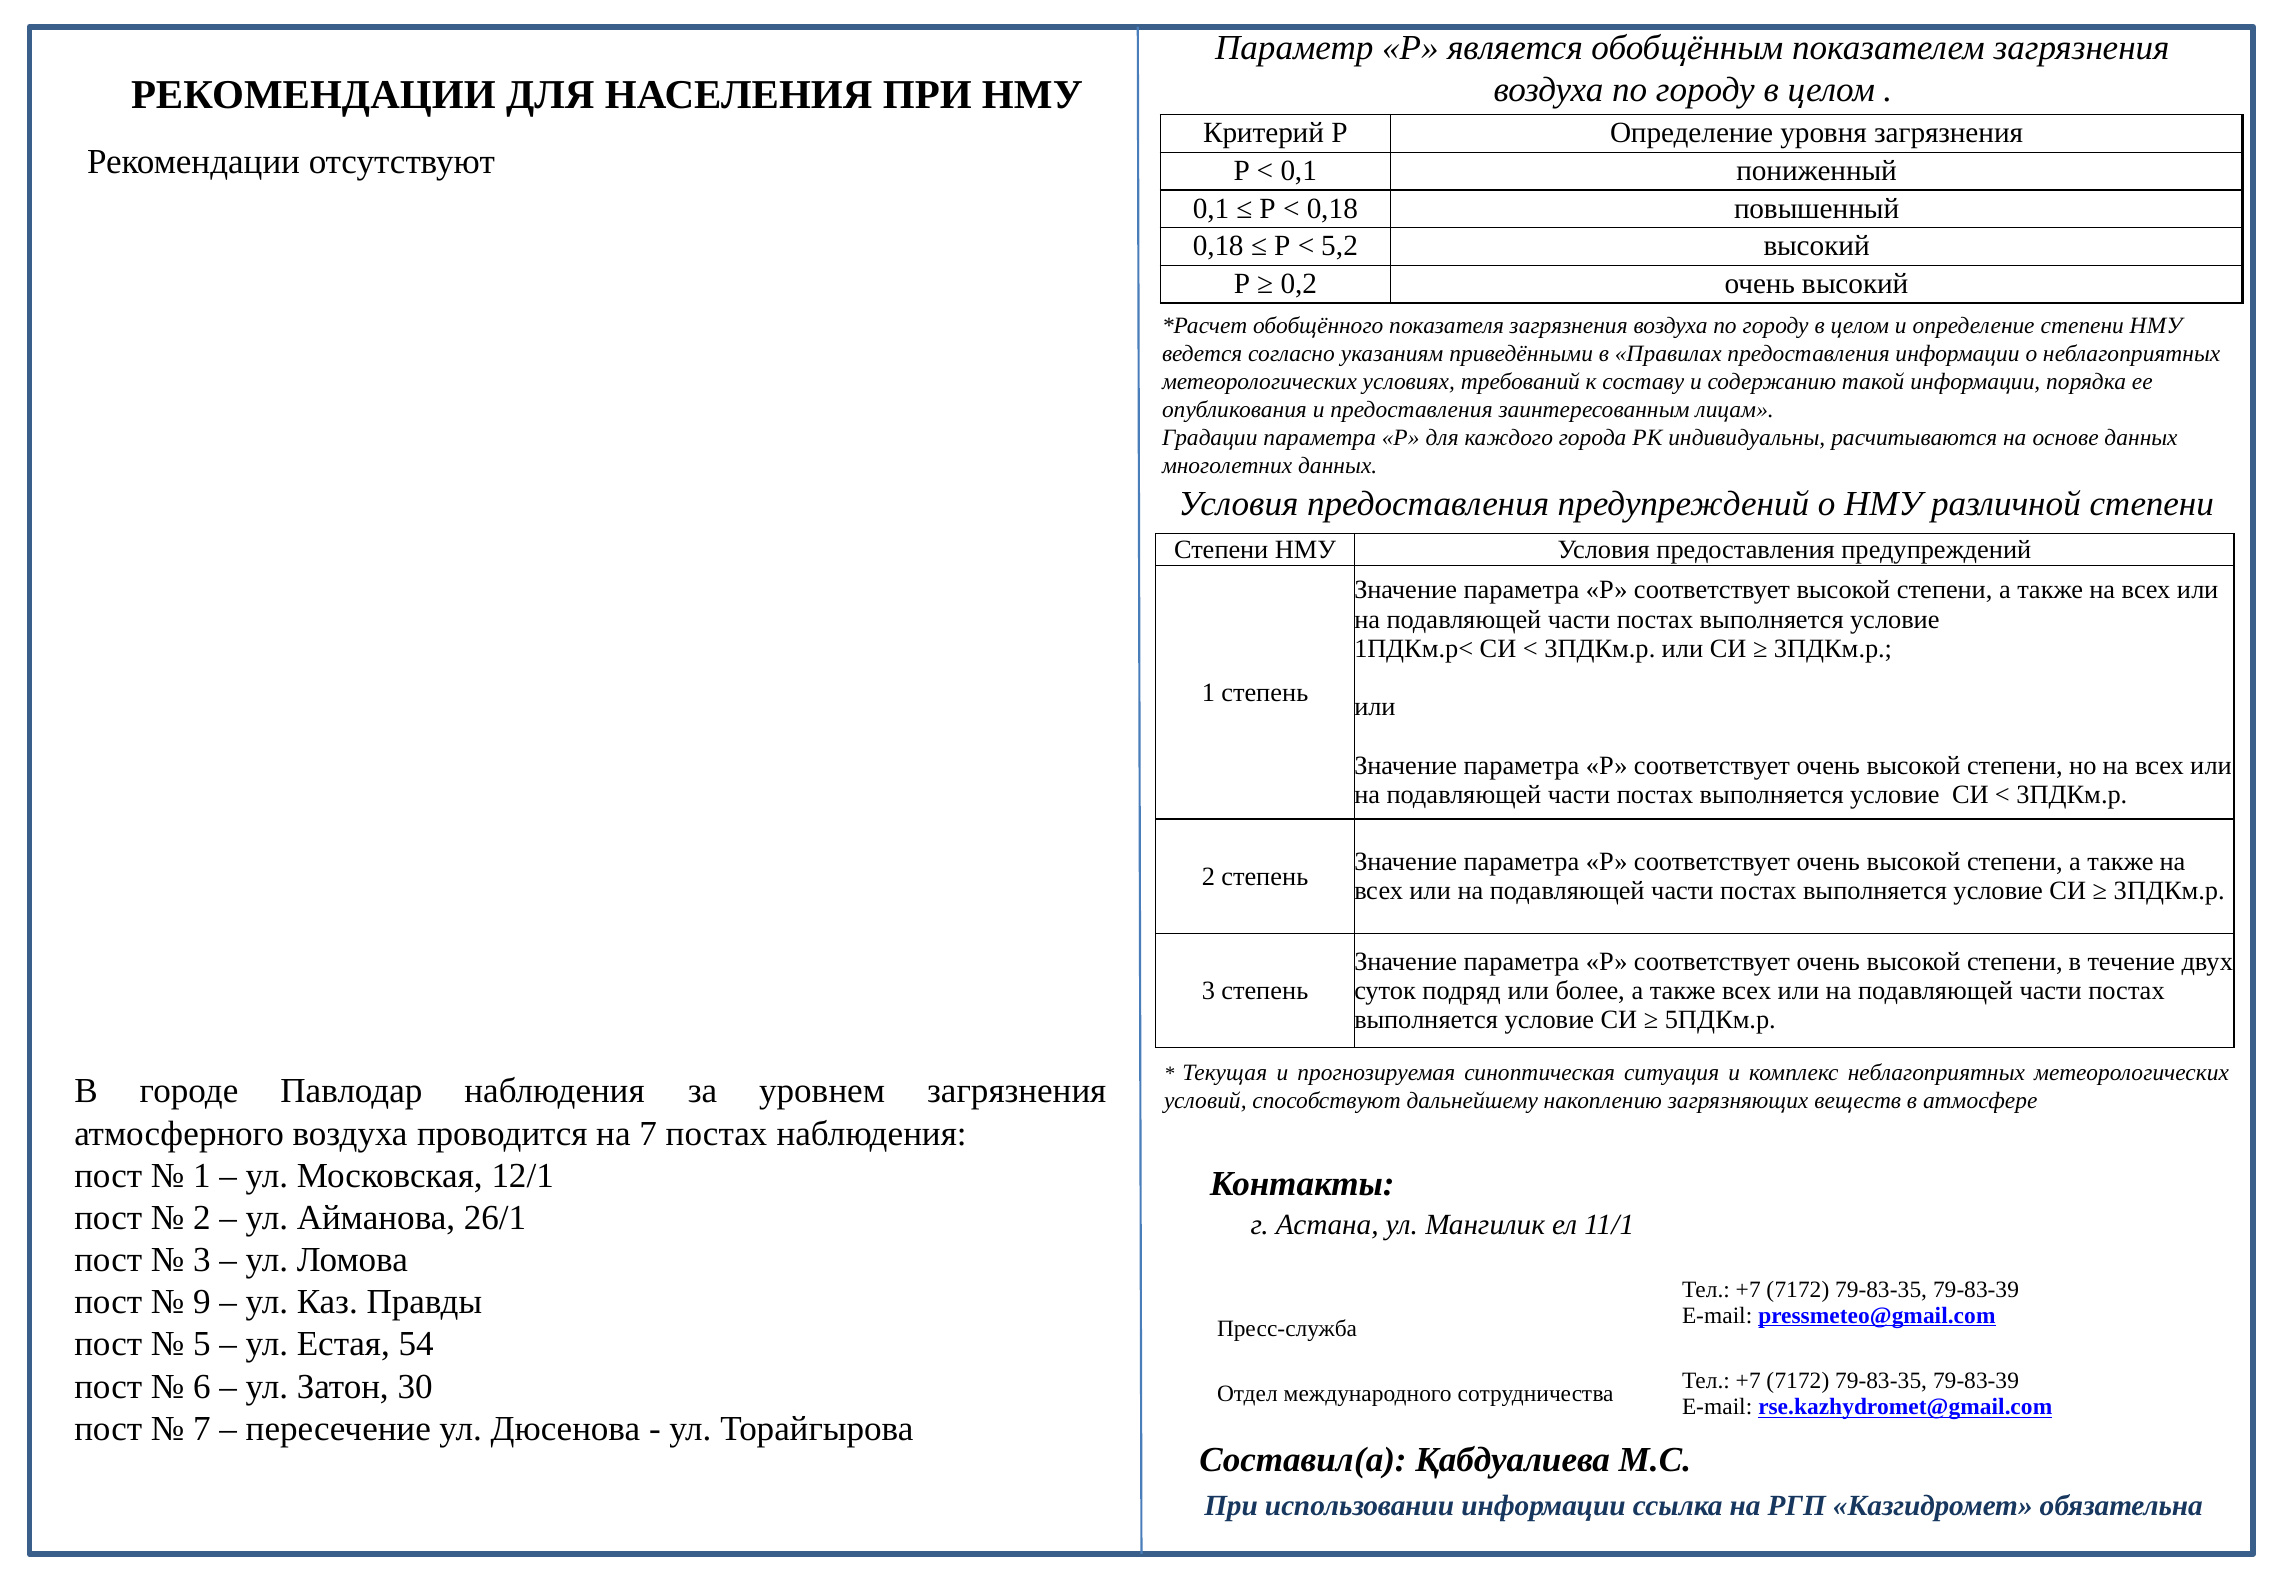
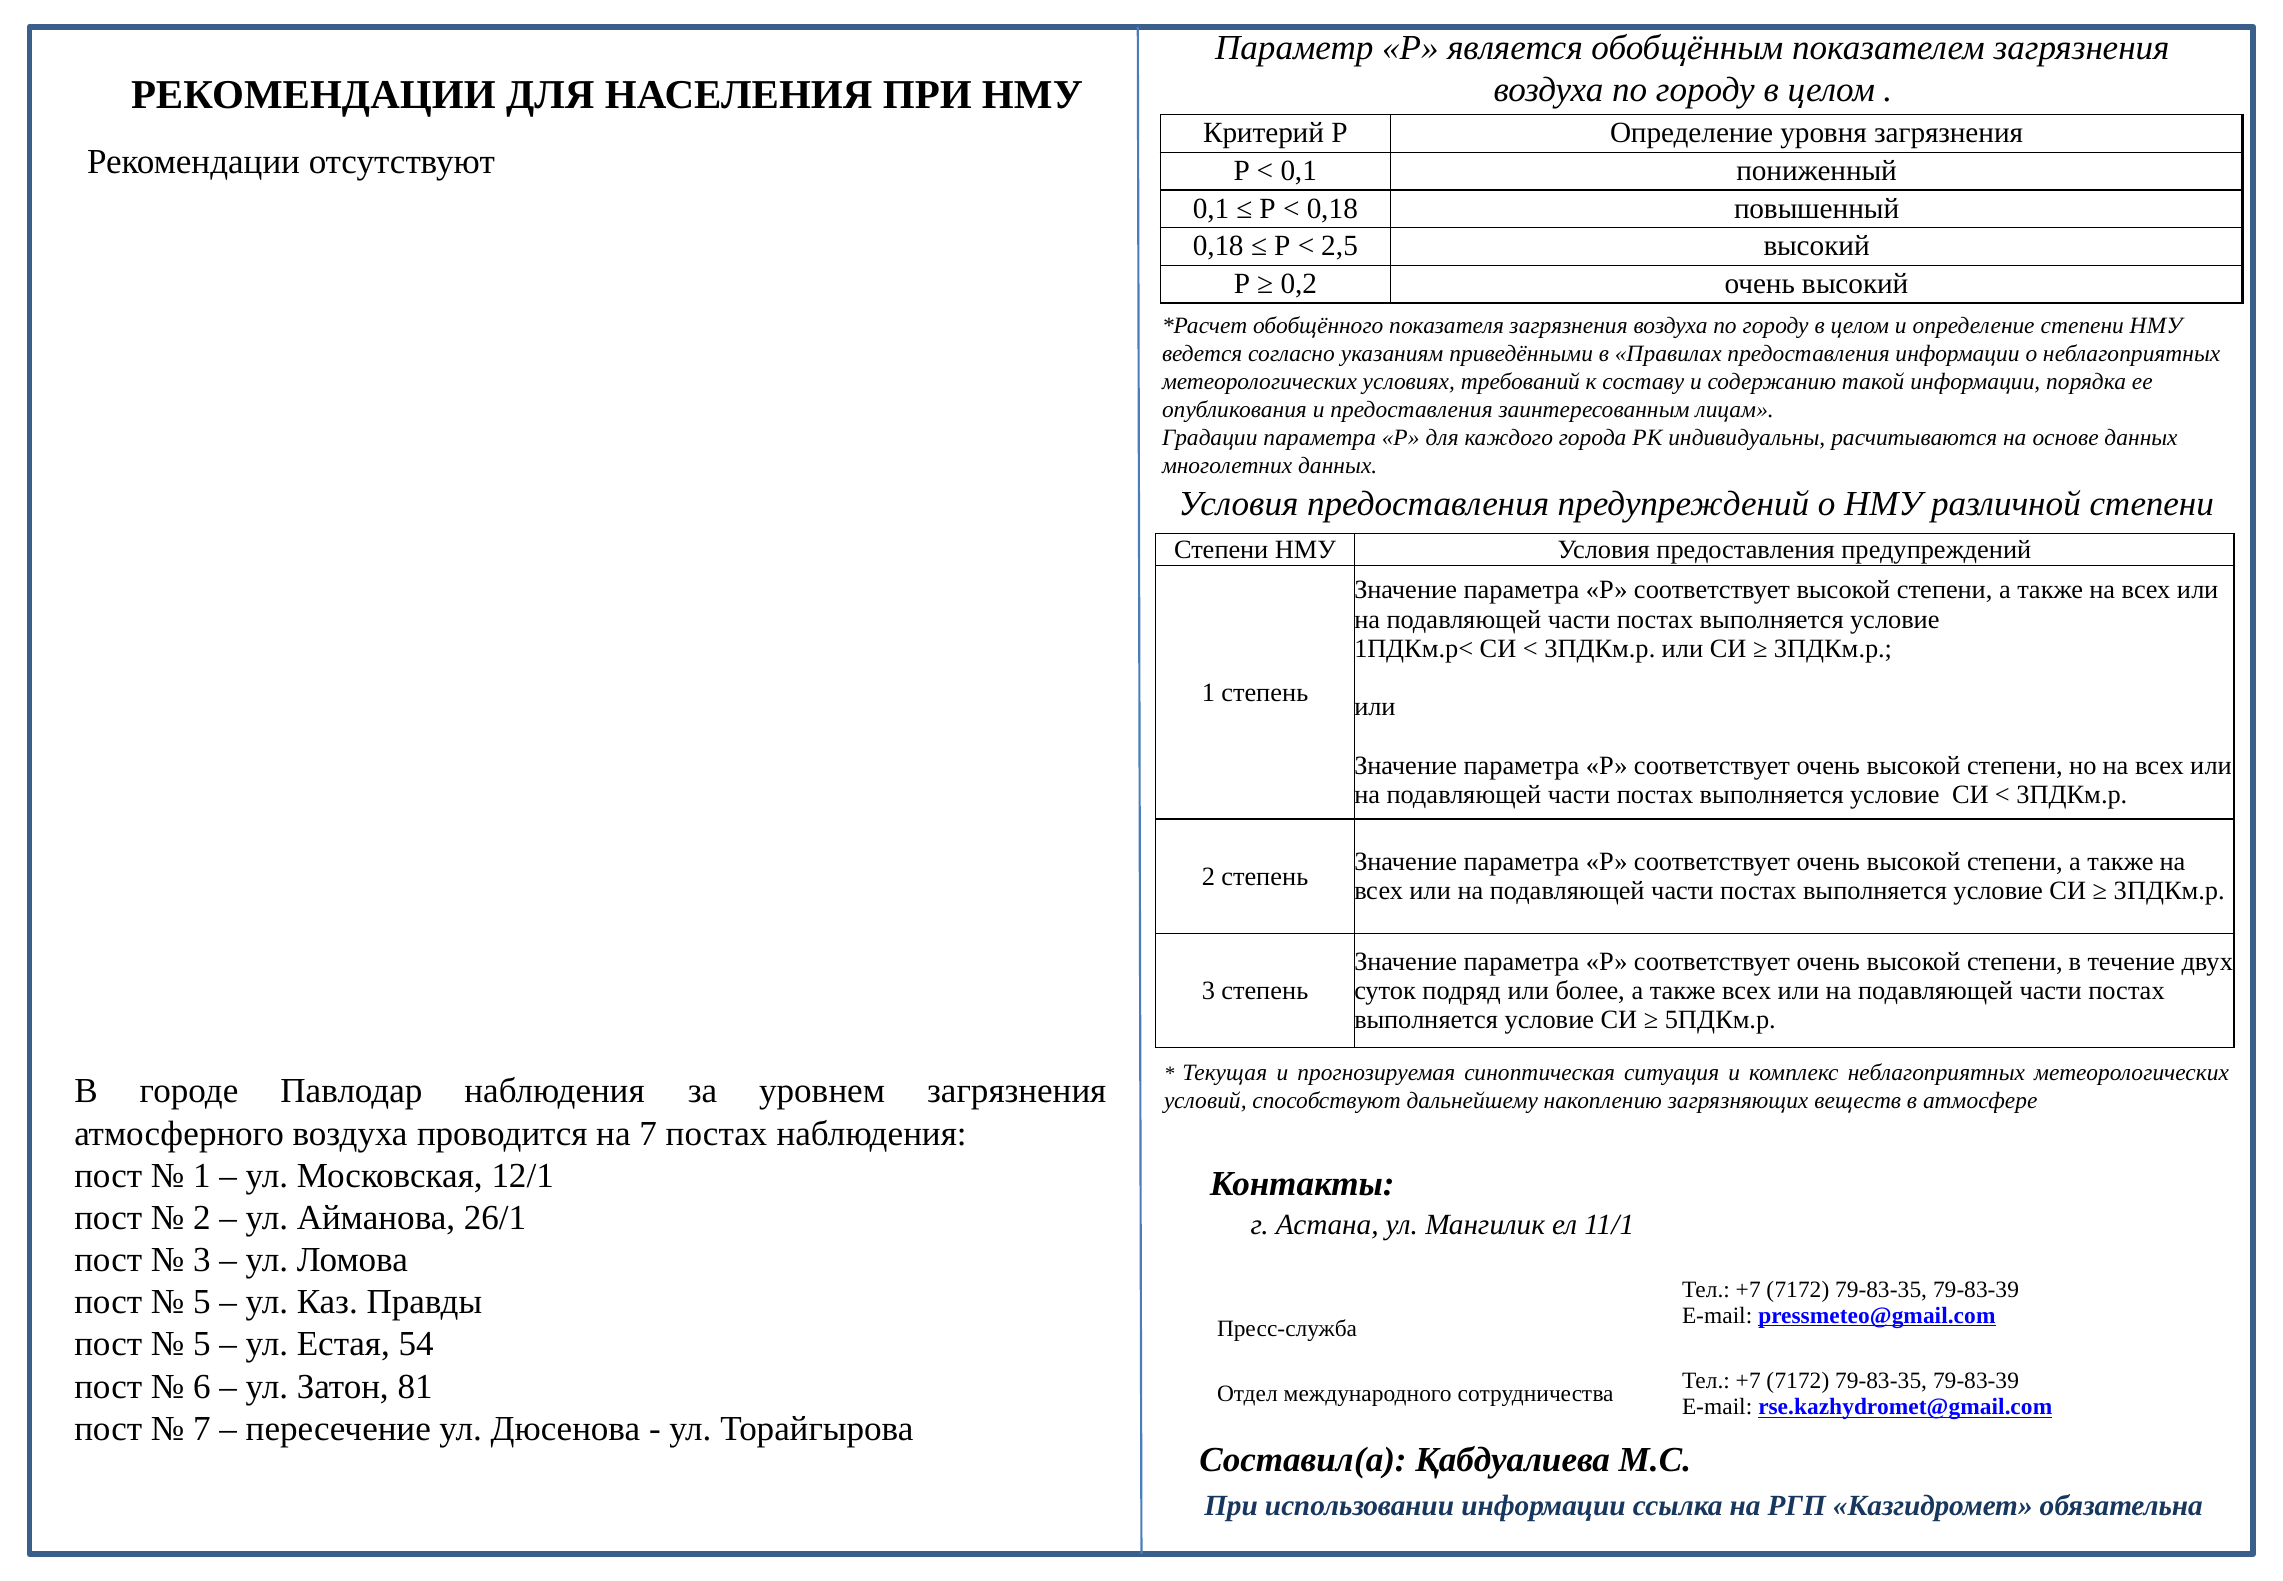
5,2: 5,2 -> 2,5 (1340, 246)
9: 9 -> 5 (202, 1302)
30: 30 -> 81 (415, 1386)
